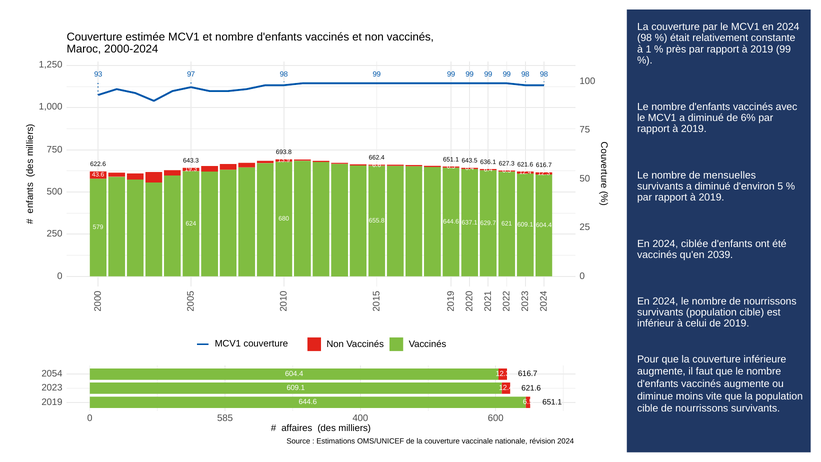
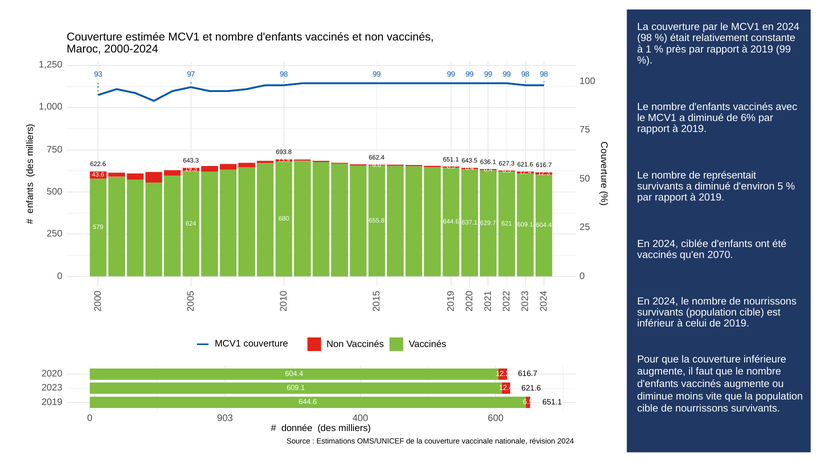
mensuelles: mensuelles -> représentait (730, 175)
2039: 2039 -> 2070 (720, 255)
2054: 2054 -> 2020 (52, 374)
585: 585 -> 903 (225, 418)
affaires: affaires -> donnée (297, 428)
